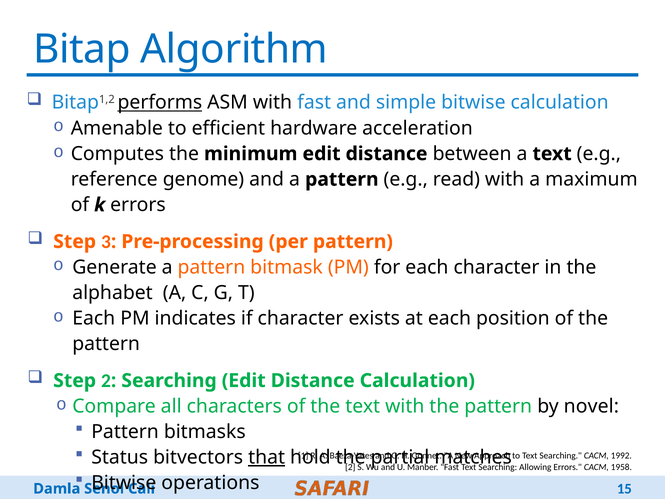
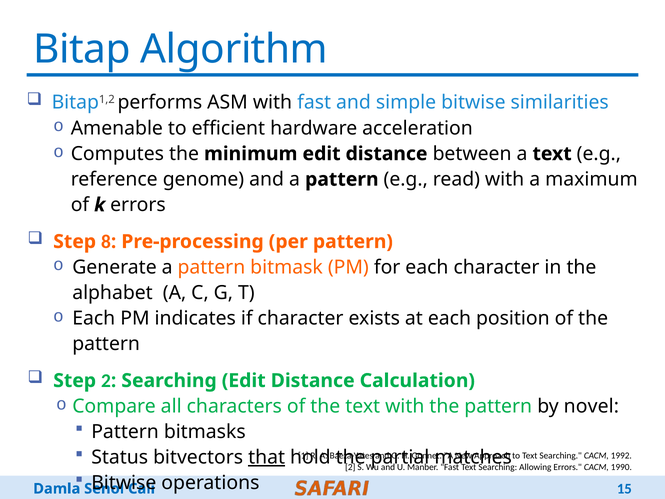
performs underline: present -> none (160, 103)
bitwise calculation: calculation -> similarities (560, 103)
3: 3 -> 8 (106, 241)
1958: 1958 -> 1990 (621, 467)
